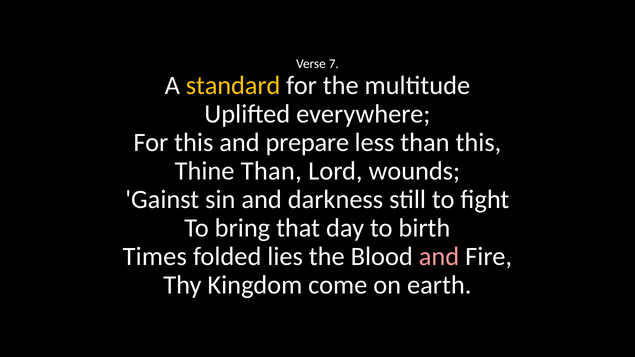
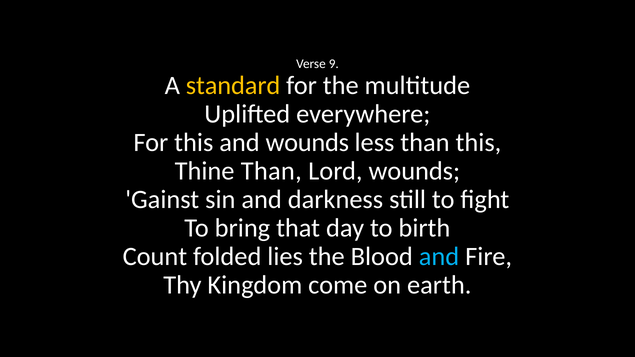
7: 7 -> 9 (334, 64)
and prepare: prepare -> wounds (307, 142)
Times: Times -> Count (155, 257)
and colour: pink -> light blue (439, 257)
